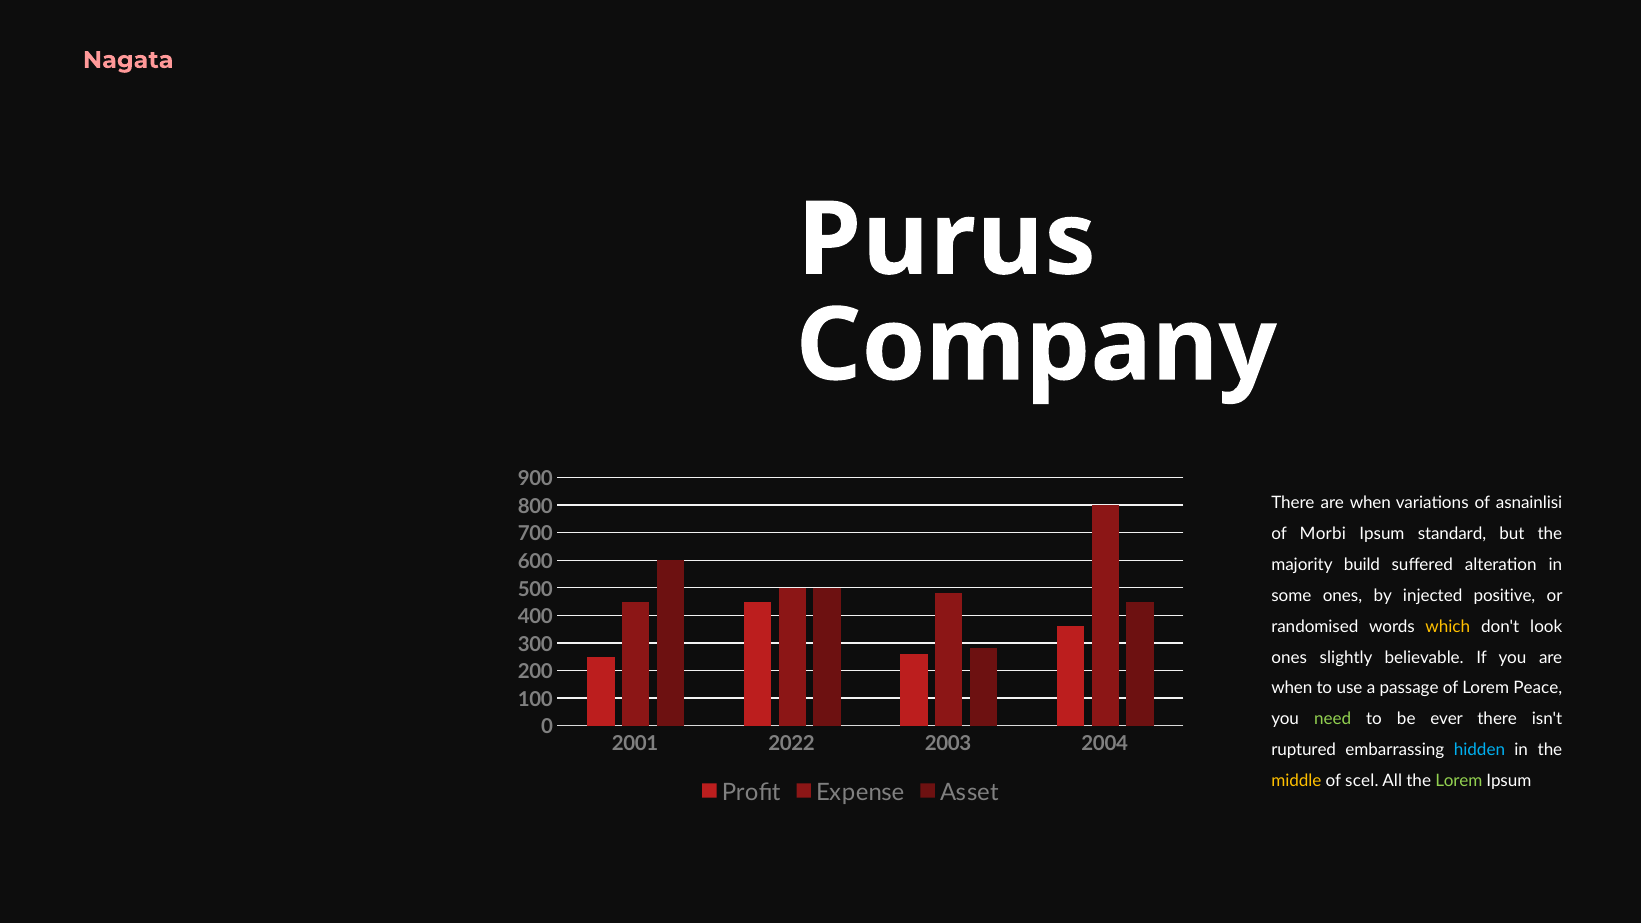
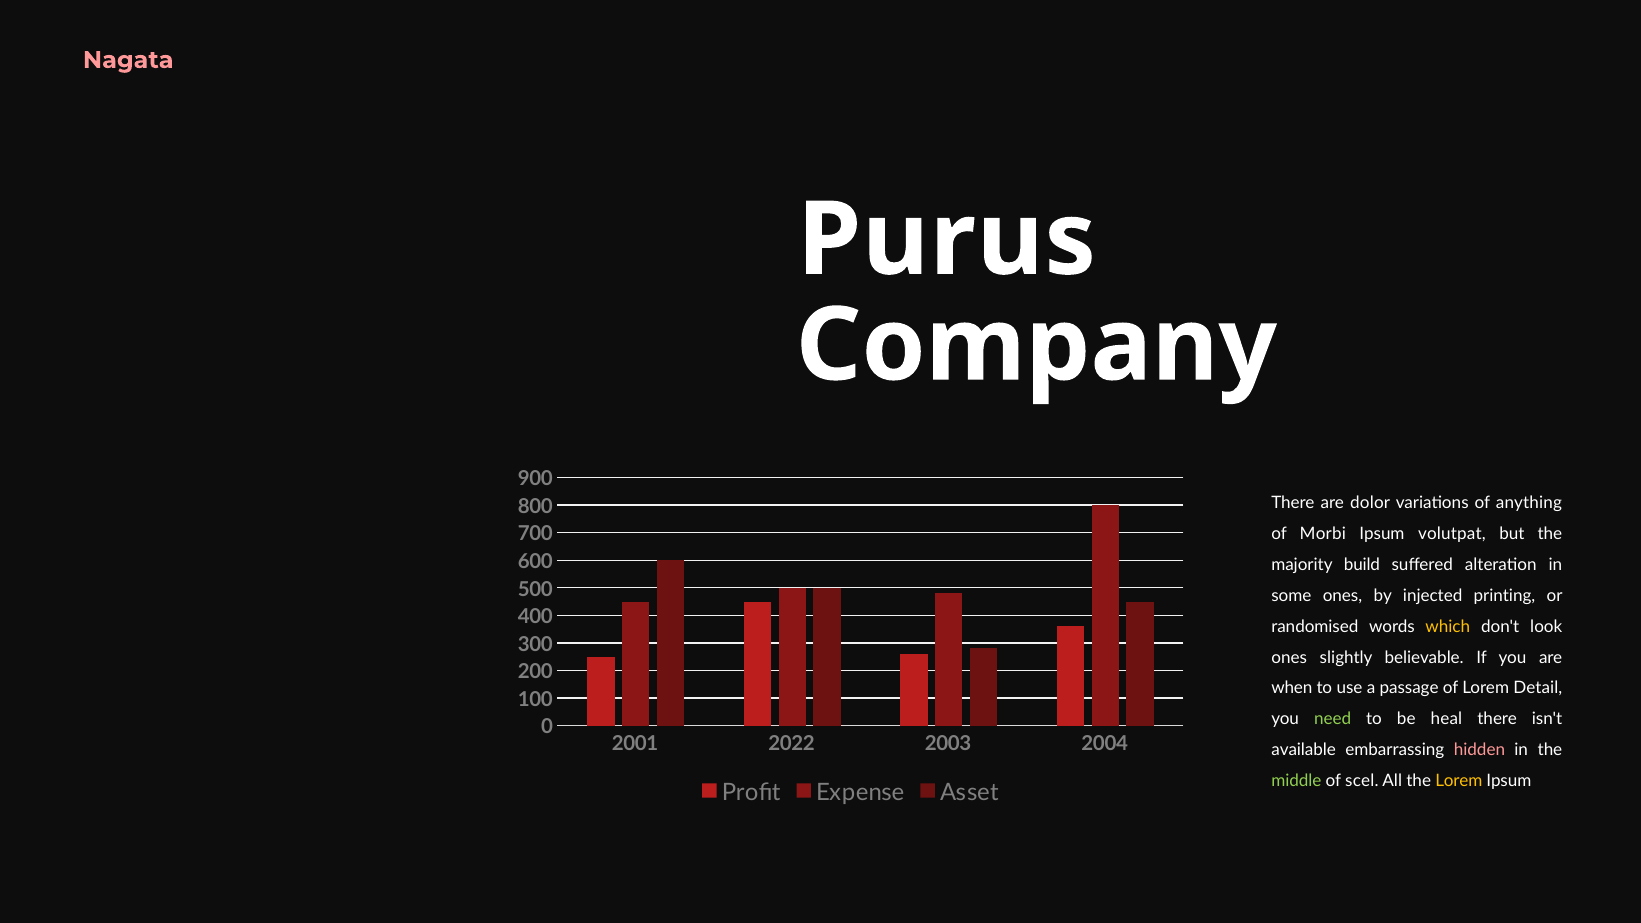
There are when: when -> dolor (1370, 503)
asnainlisi: asnainlisi -> anything (1529, 503)
standard: standard -> volutpat (1452, 534)
positive: positive -> printing (1504, 596)
Peace: Peace -> Detail (1538, 688)
ever: ever -> heal (1446, 719)
ruptured: ruptured -> available (1304, 750)
hidden colour: light blue -> pink (1479, 750)
middle colour: yellow -> light green (1296, 781)
Lorem colour: light green -> yellow (1459, 781)
